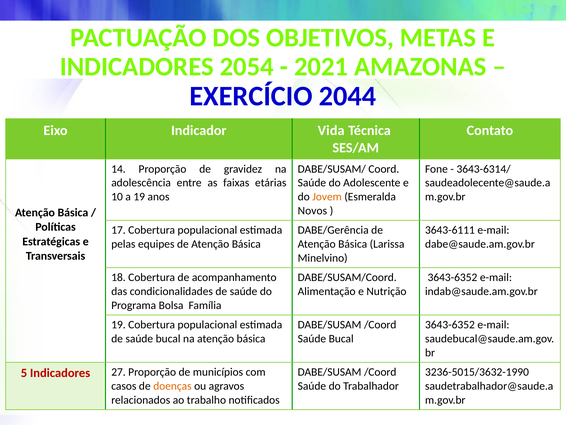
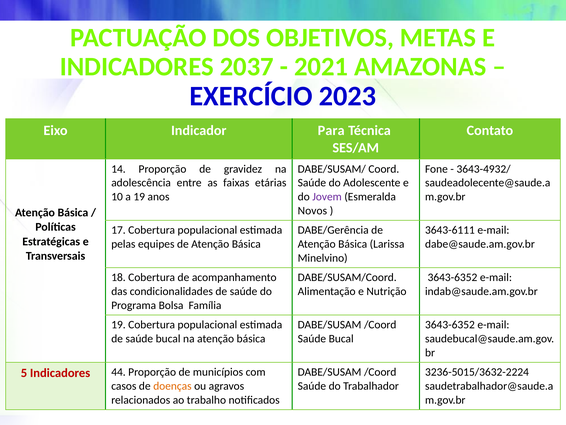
2054: 2054 -> 2037 (247, 66)
2044: 2044 -> 2023 (348, 96)
Vida: Vida -> Para (331, 130)
3643-6314/: 3643-6314/ -> 3643-4932/ (484, 169)
Jovem colour: orange -> purple (327, 197)
3236-5015/3632-1990: 3236-5015/3632-1990 -> 3236-5015/3632-2224 (477, 372)
27: 27 -> 44 (118, 372)
